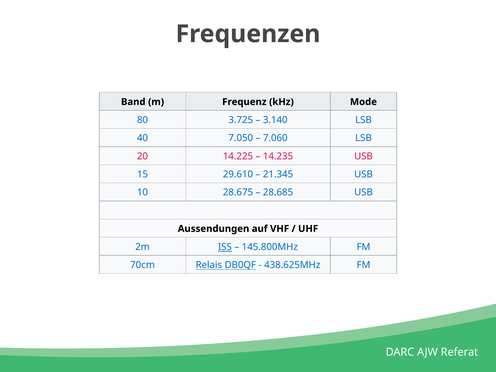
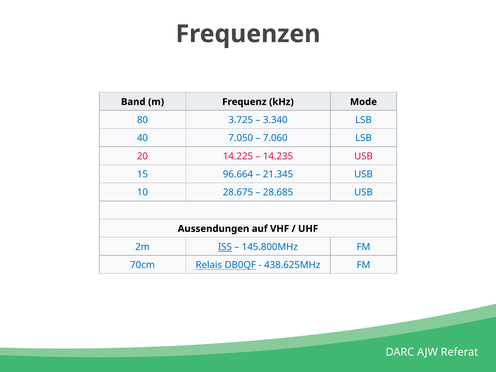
3.140: 3.140 -> 3.340 (275, 120)
29.610: 29.610 -> 96.664 (238, 174)
